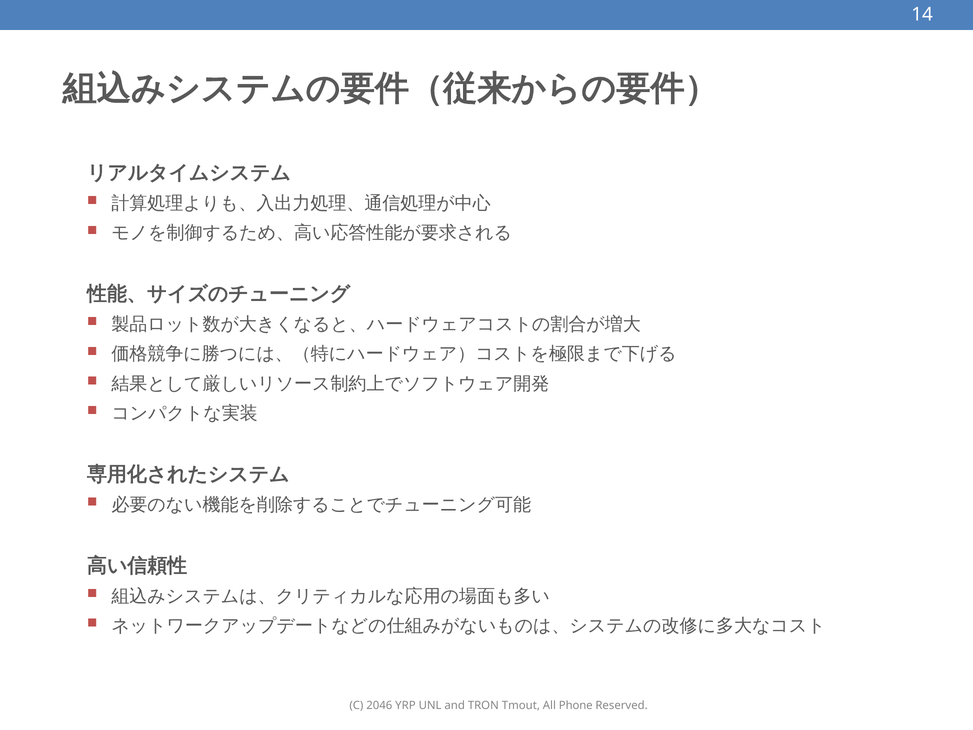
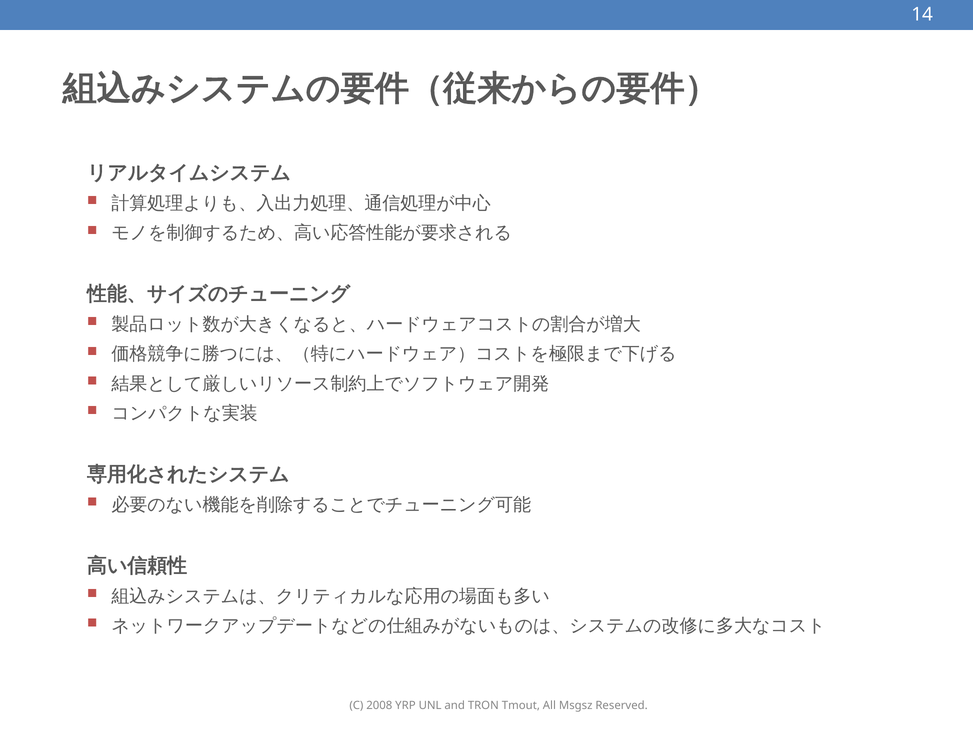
2046: 2046 -> 2008 (379, 705)
Phone: Phone -> Msgsz (576, 705)
